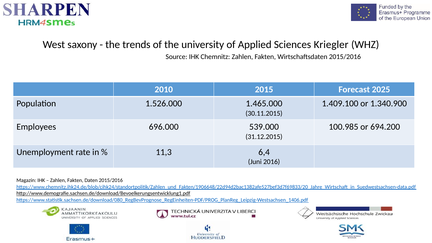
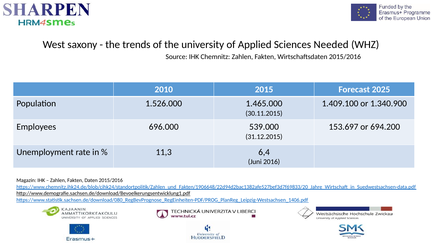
Kriegler: Kriegler -> Needed (331, 45)
100.985: 100.985 -> 153.697 (344, 127)
